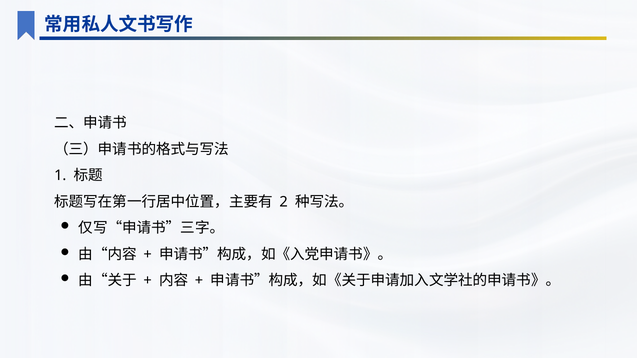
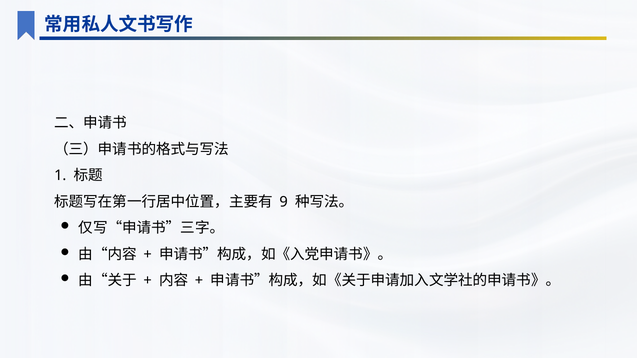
2: 2 -> 9 (284, 202)
